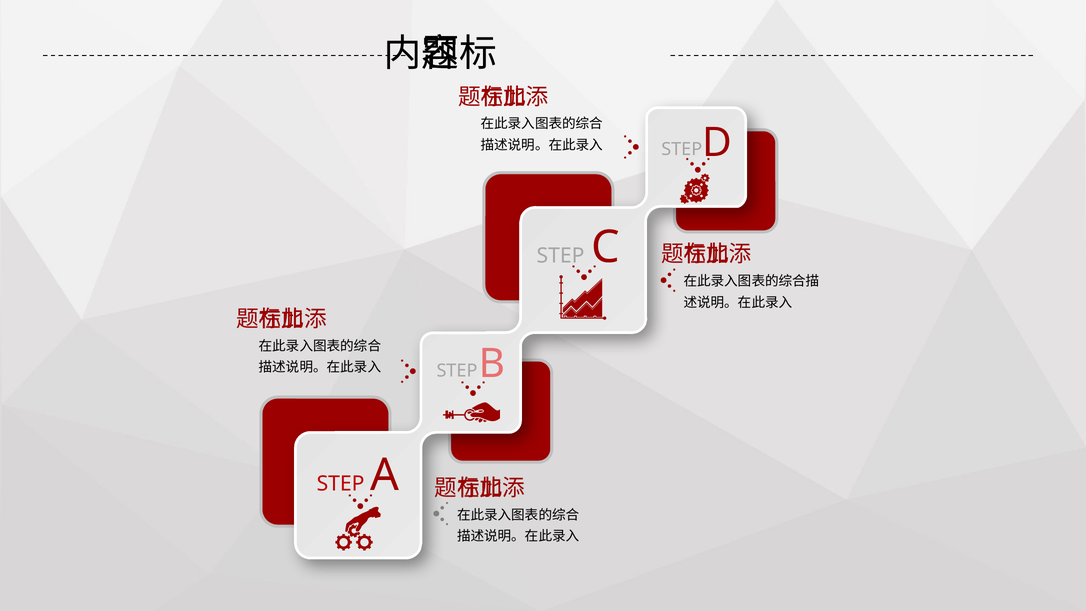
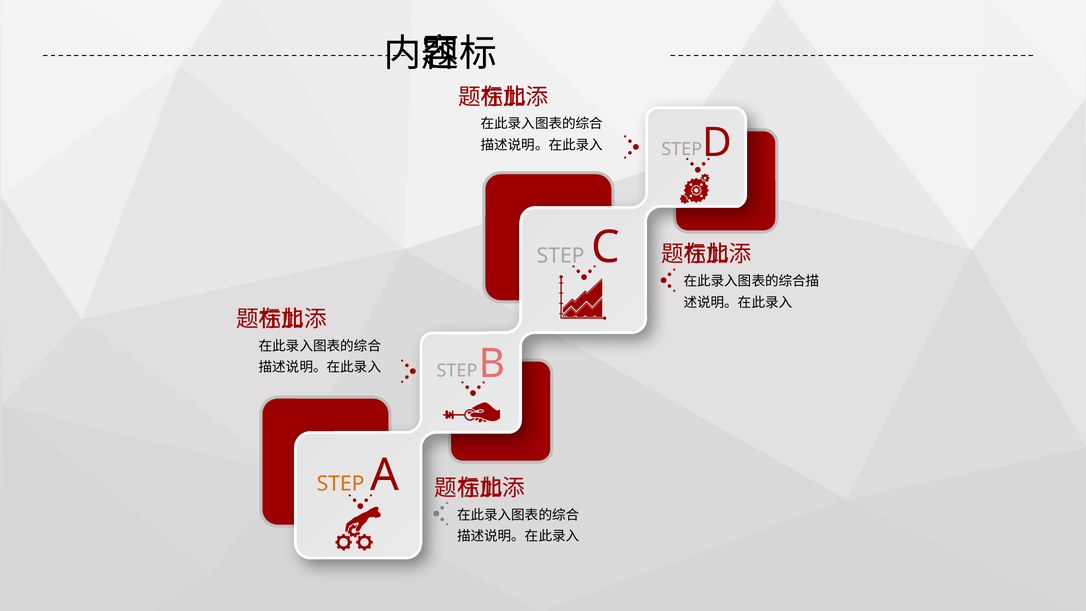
STEP colour: red -> orange (341, 484)
